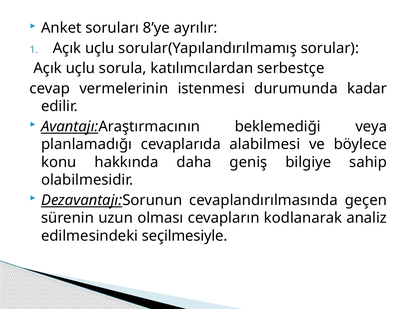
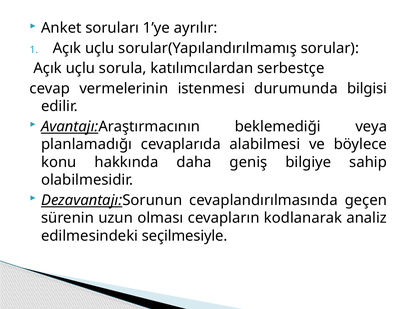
8’ye: 8’ye -> 1’ye (156, 28)
kadar: kadar -> bilgisi (367, 88)
